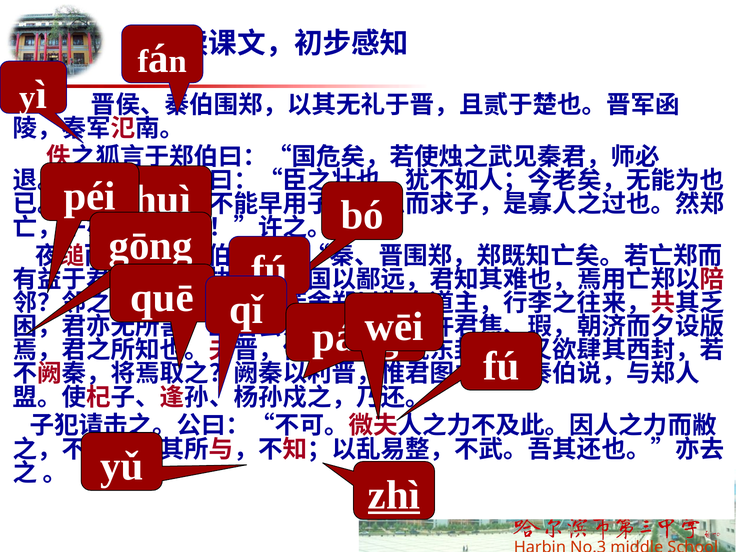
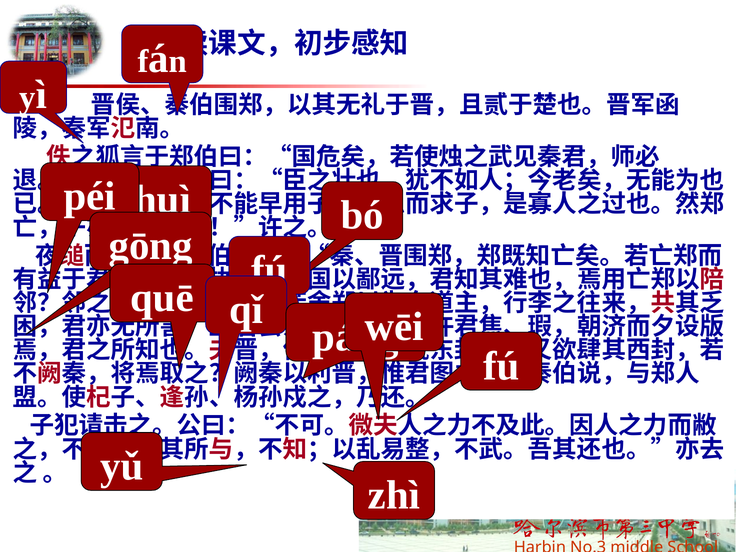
zhì underline: present -> none (394, 495)
